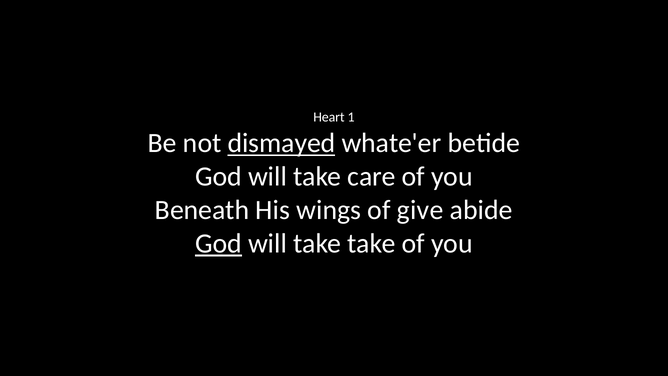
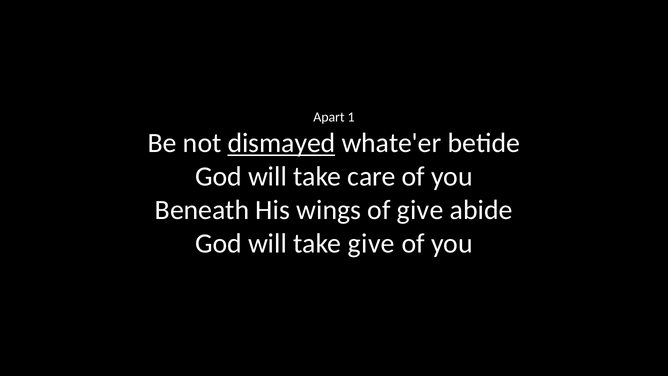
Heart: Heart -> Apart (329, 117)
God underline: present -> none (218, 243)
take take: take -> give (371, 243)
